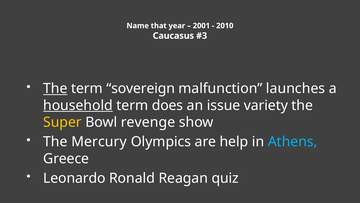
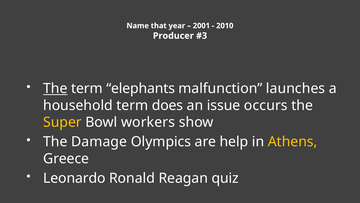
Caucasus: Caucasus -> Producer (173, 36)
sovereign: sovereign -> elephants (141, 88)
household underline: present -> none (78, 105)
variety: variety -> occurs (266, 105)
revenge: revenge -> workers (148, 122)
Mercury: Mercury -> Damage (99, 141)
Athens colour: light blue -> yellow (293, 141)
